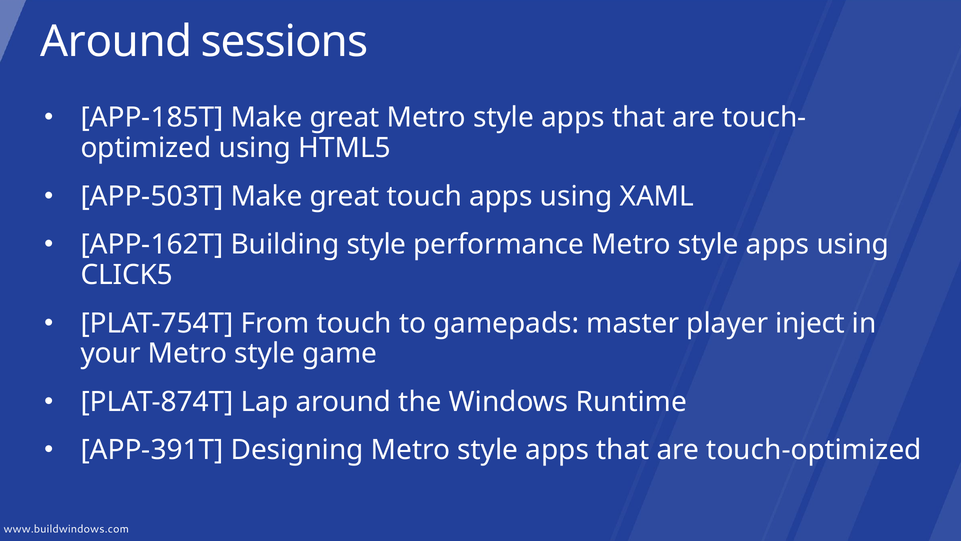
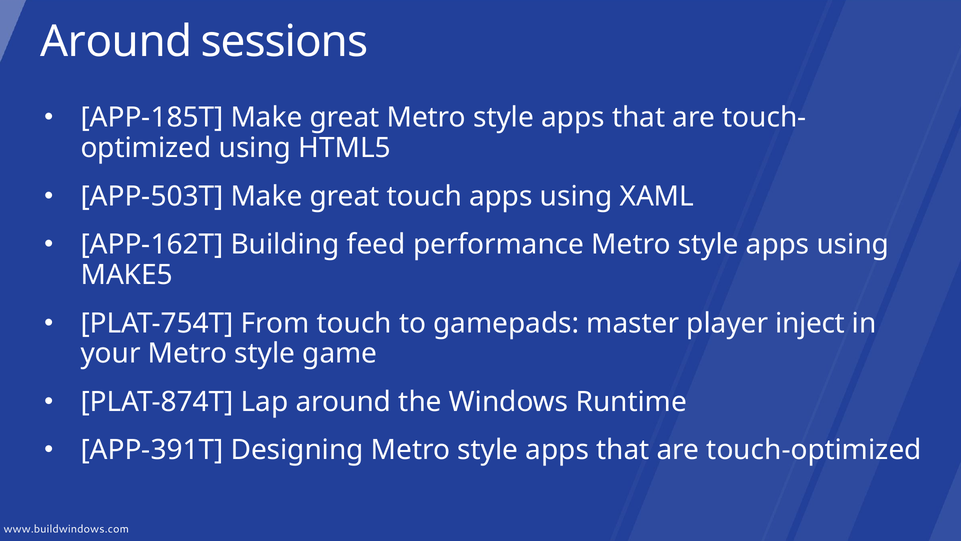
Building style: style -> feed (376, 244)
CLICK5: CLICK5 -> MAKE5 (127, 275)
